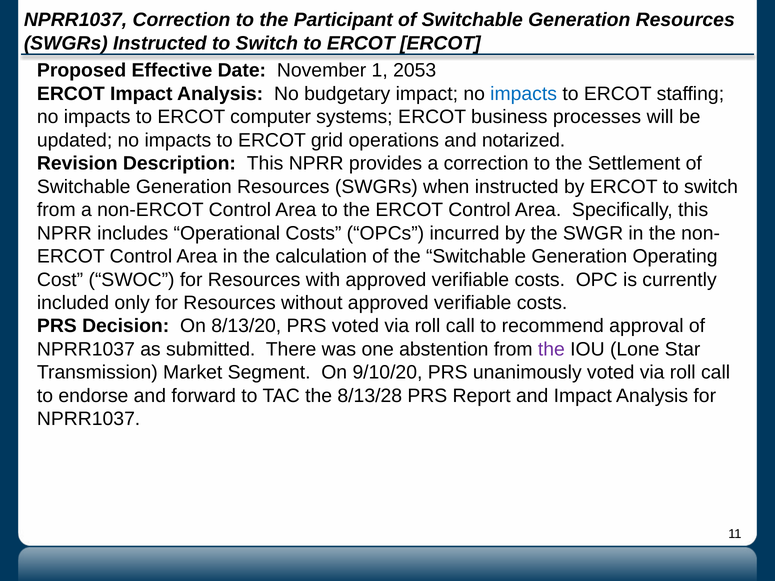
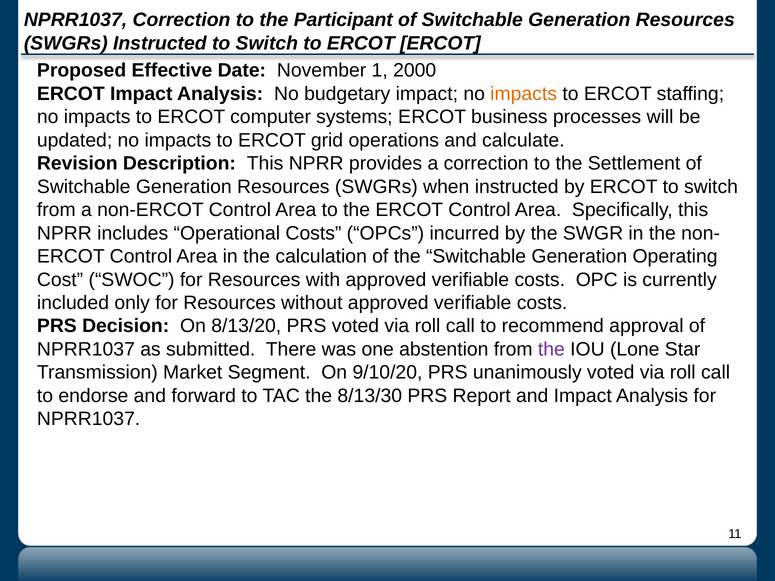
2053: 2053 -> 2000 (415, 70)
impacts colour: blue -> orange (524, 94)
notarized: notarized -> calculate (523, 140)
8/13/28: 8/13/28 -> 8/13/30 (370, 396)
